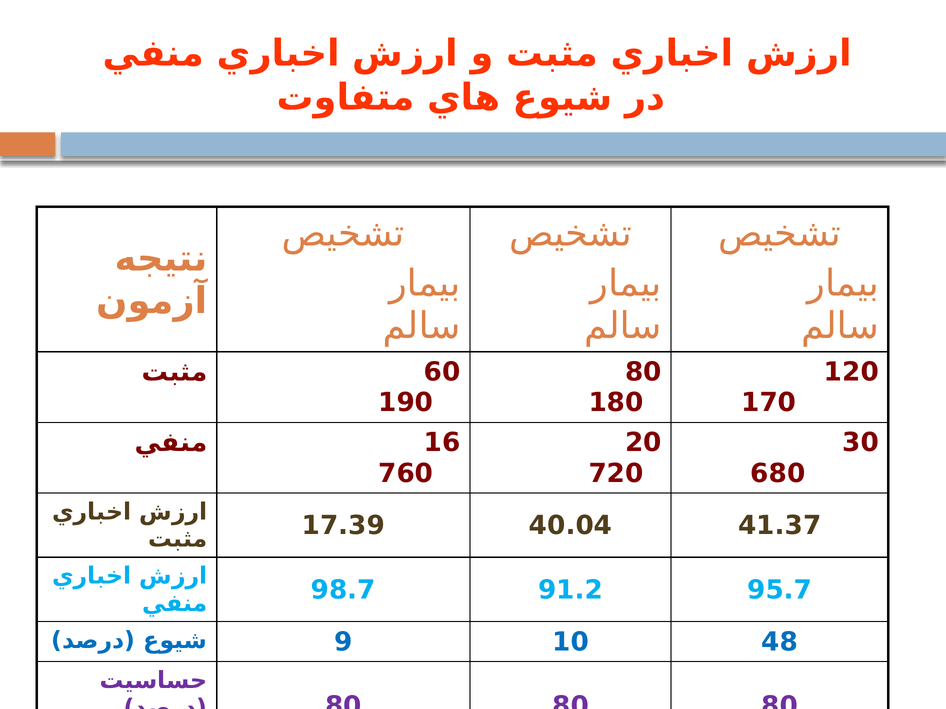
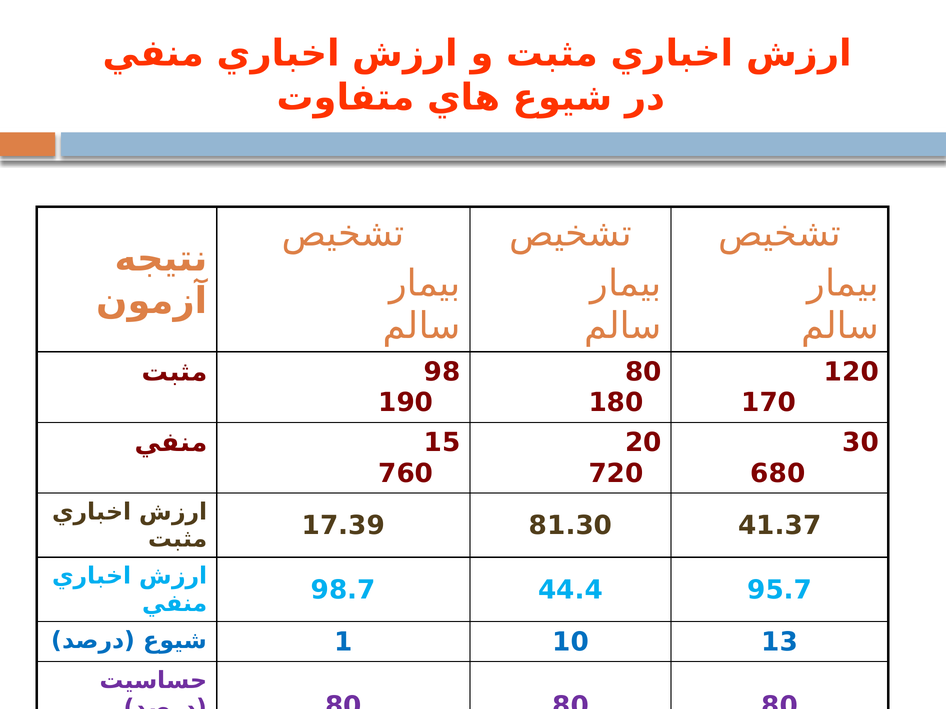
60: 60 -> 98 (442, 372)
16: 16 -> 15 (442, 443)
40.04: 40.04 -> 81.30 (571, 526)
91.2: 91.2 -> 44.4 (570, 590)
9: 9 -> 1 (343, 643)
48: 48 -> 13 (780, 643)
